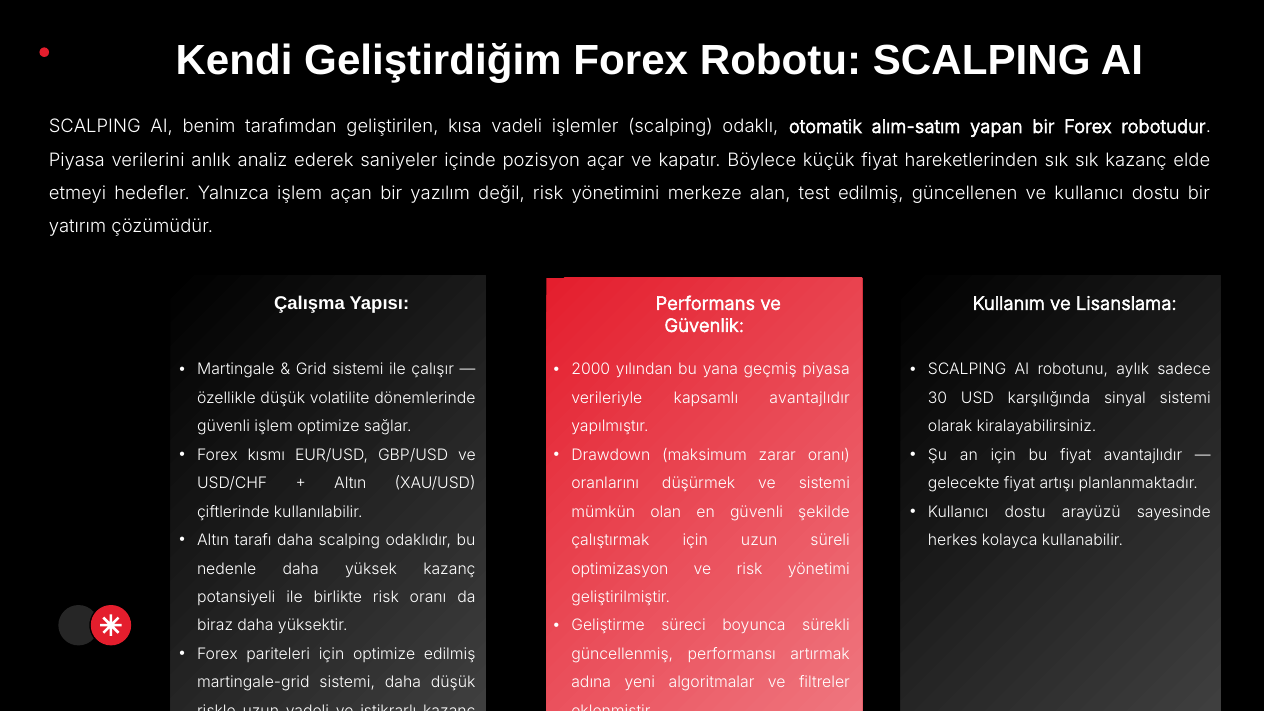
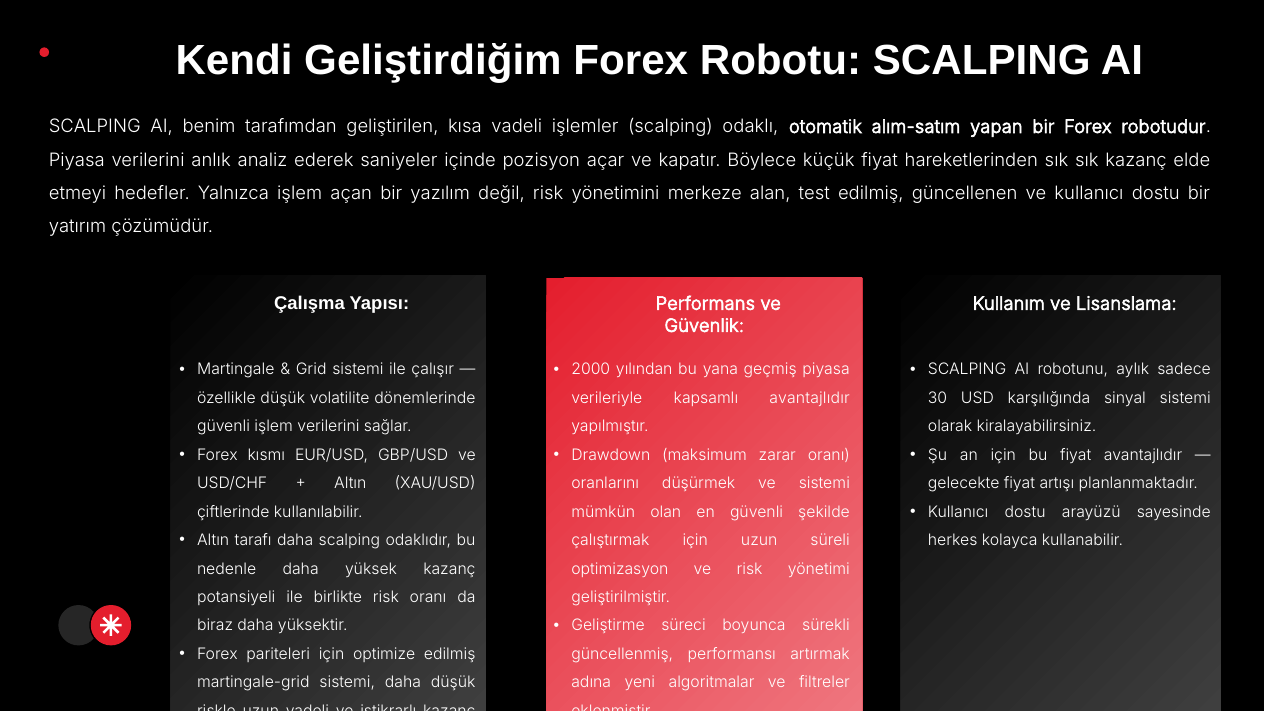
işlem optimize: optimize -> verilerini (328, 427)
